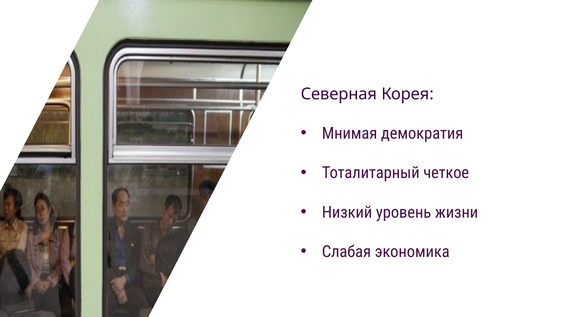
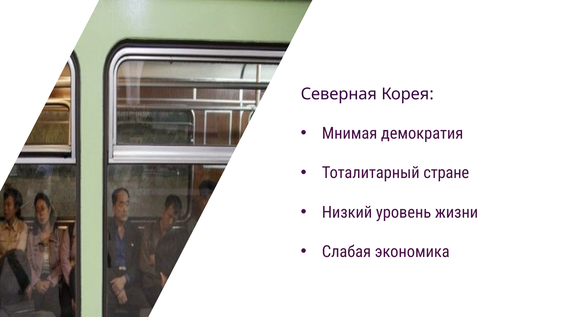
четкое: четкое -> стране (446, 173)
